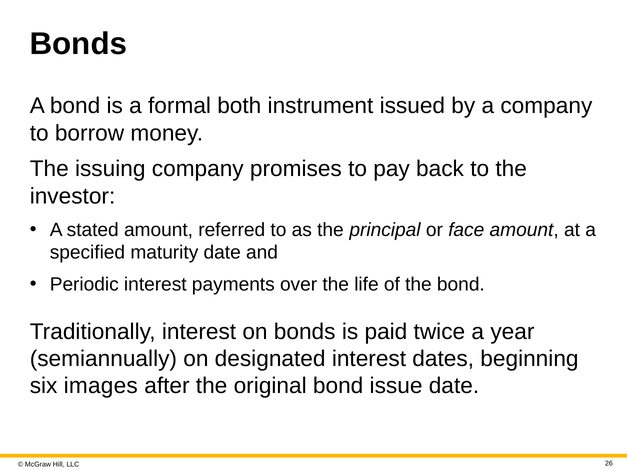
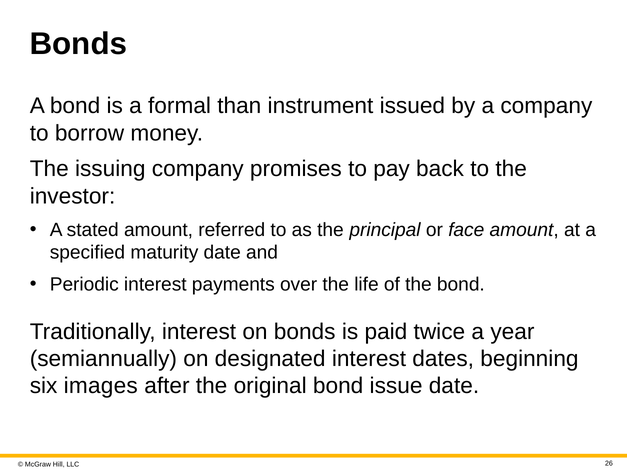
both: both -> than (239, 106)
